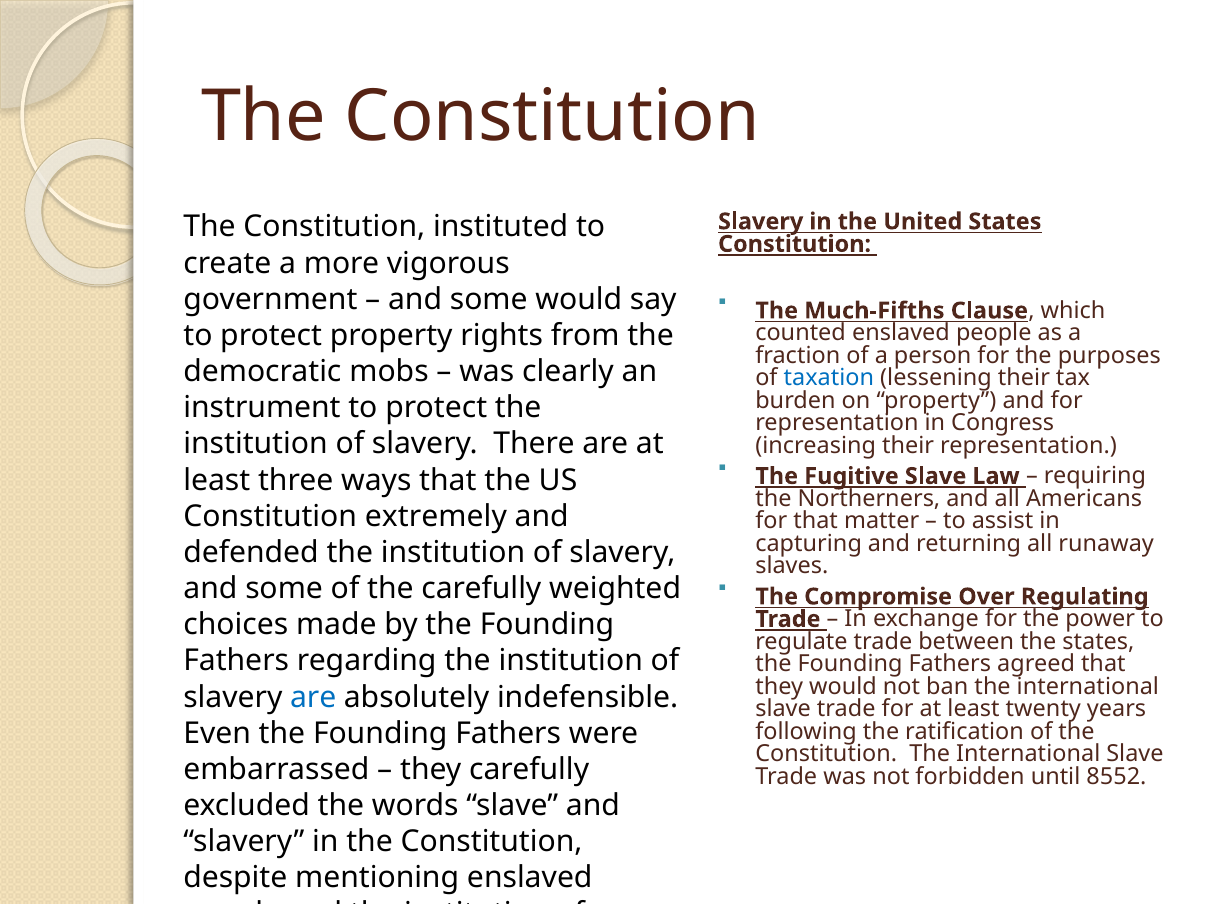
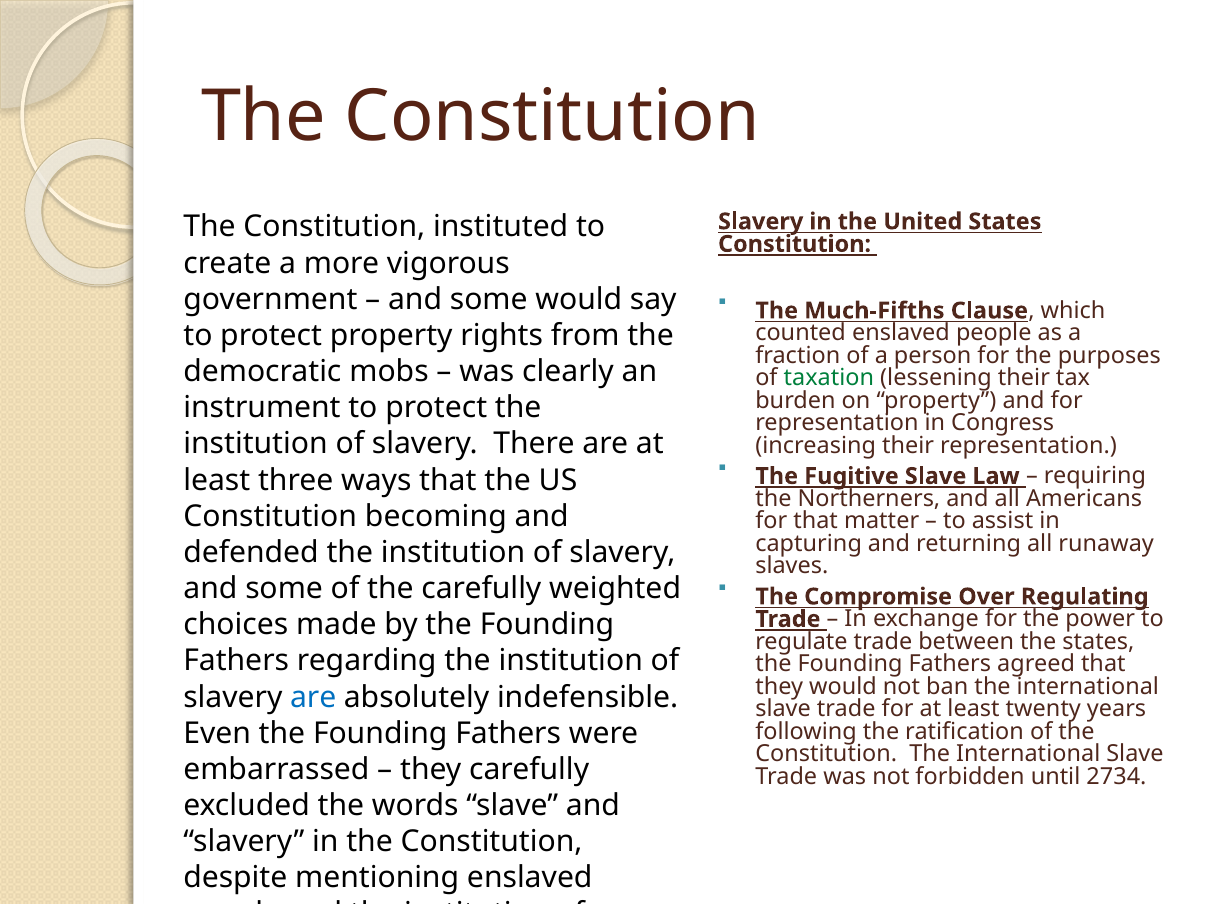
taxation colour: blue -> green (829, 378)
extremely: extremely -> becoming (436, 516)
8552: 8552 -> 2734 (1116, 776)
